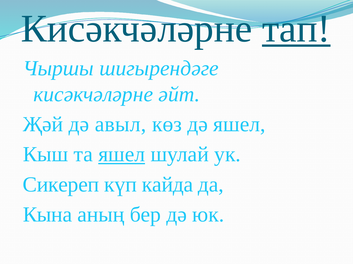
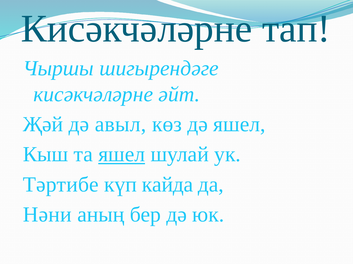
тап underline: present -> none (296, 29)
Сикереп: Сикереп -> Тәртибе (61, 185)
Кына: Кына -> Нәни (47, 215)
